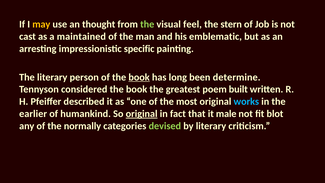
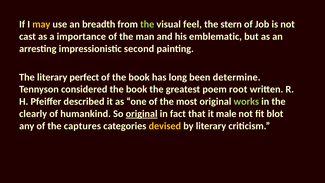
thought: thought -> breadth (99, 24)
maintained: maintained -> importance (81, 36)
specific: specific -> second (139, 49)
person: person -> perfect (84, 77)
book underline: present -> none (139, 77)
built: built -> root (238, 89)
works colour: light blue -> light green (246, 101)
earlier: earlier -> clearly (33, 114)
normally: normally -> captures (82, 126)
devised colour: light green -> yellow (165, 126)
